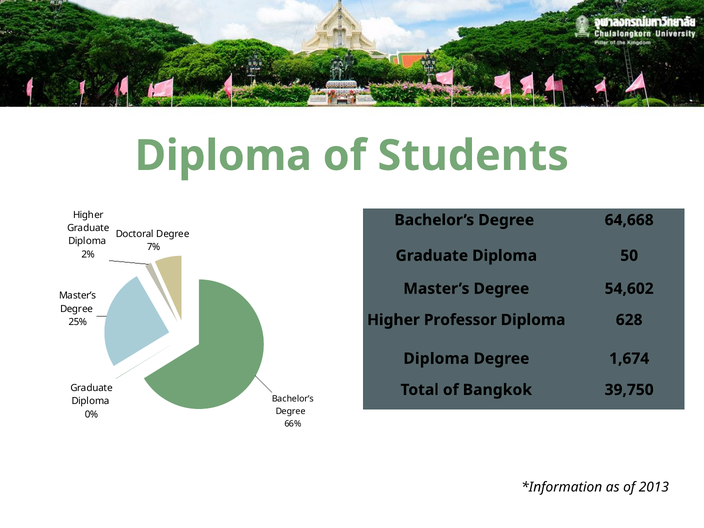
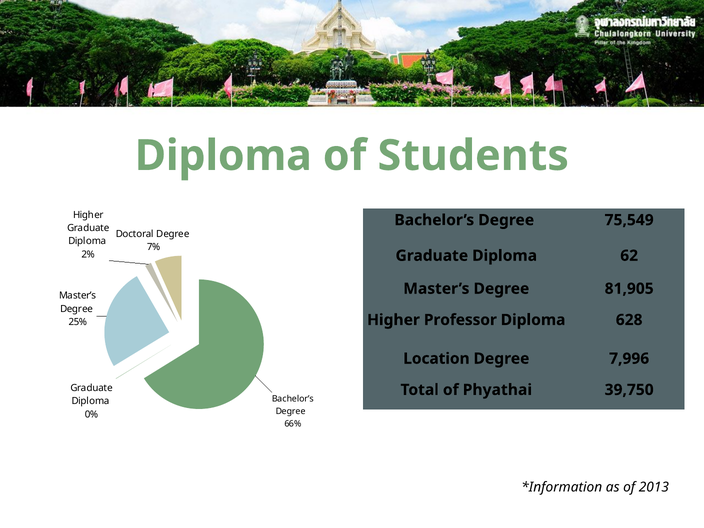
64,668: 64,668 -> 75,549 (629, 220)
50: 50 -> 62 (629, 256)
54,602: 54,602 -> 81,905 (629, 289)
Diploma: Diploma -> Location (436, 359)
1,674: 1,674 -> 7,996 (629, 359)
Bangkok: Bangkok -> Phyathai (497, 390)
